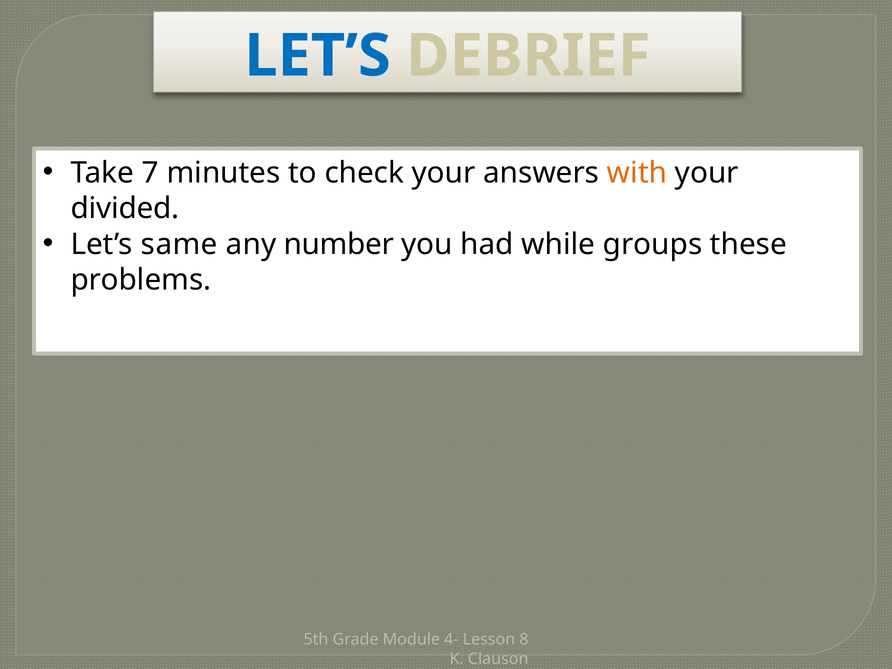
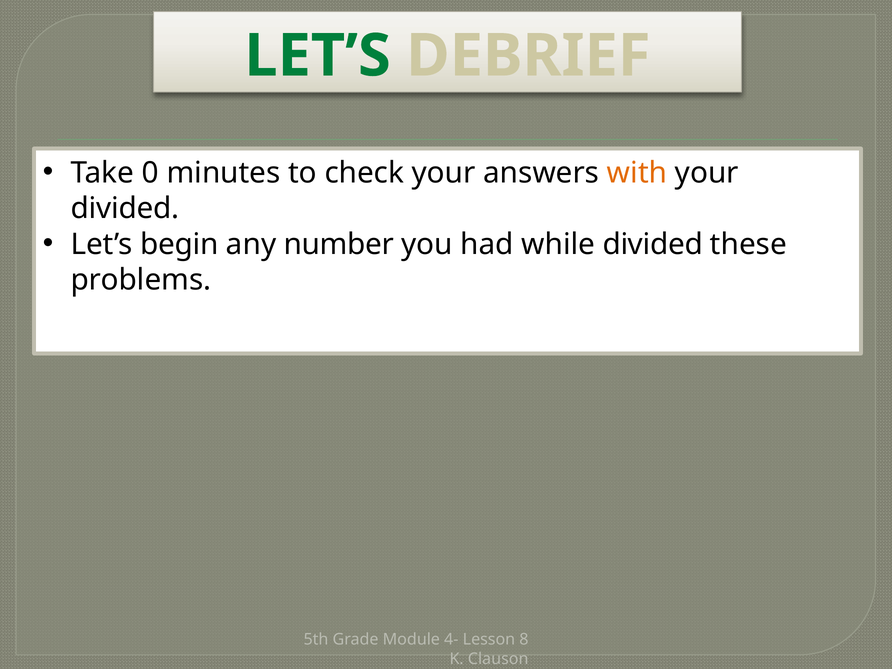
LET’S colour: blue -> green (318, 56)
7: 7 -> 0 (150, 173)
same: same -> begin (179, 244)
while groups: groups -> divided (653, 244)
